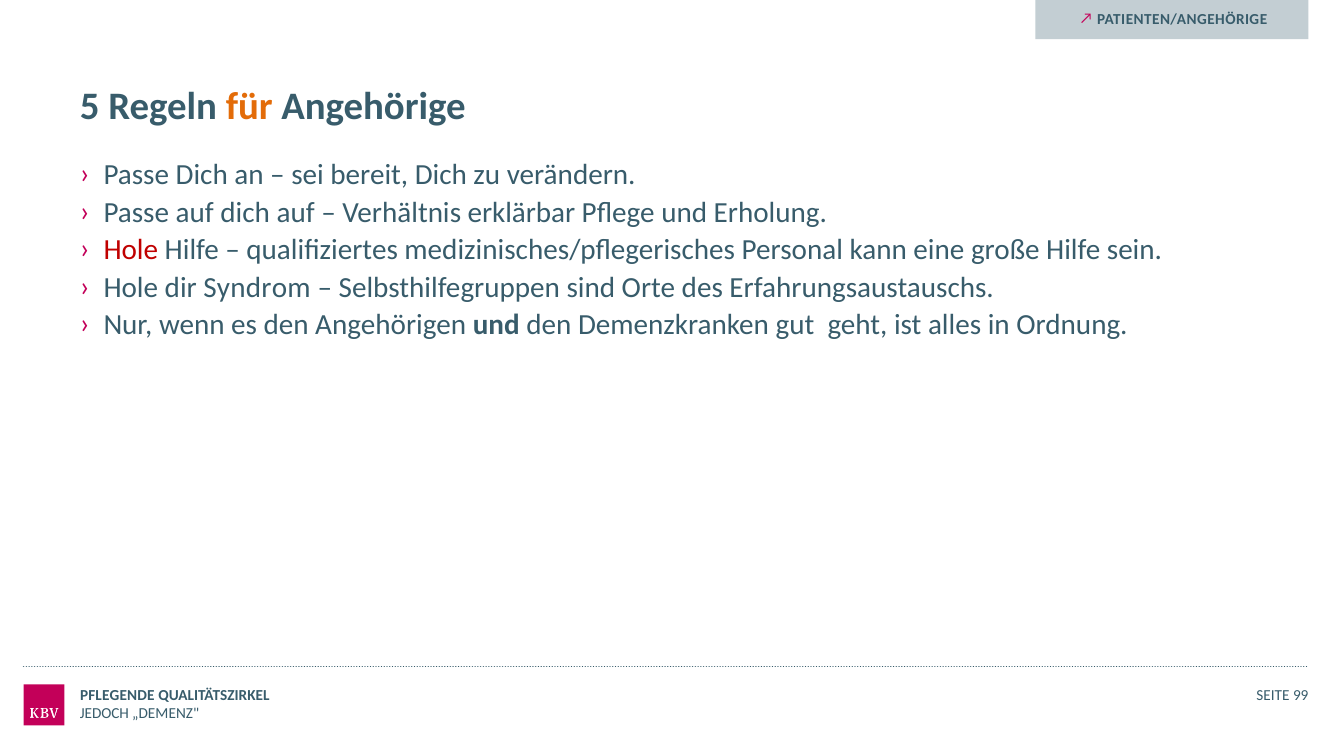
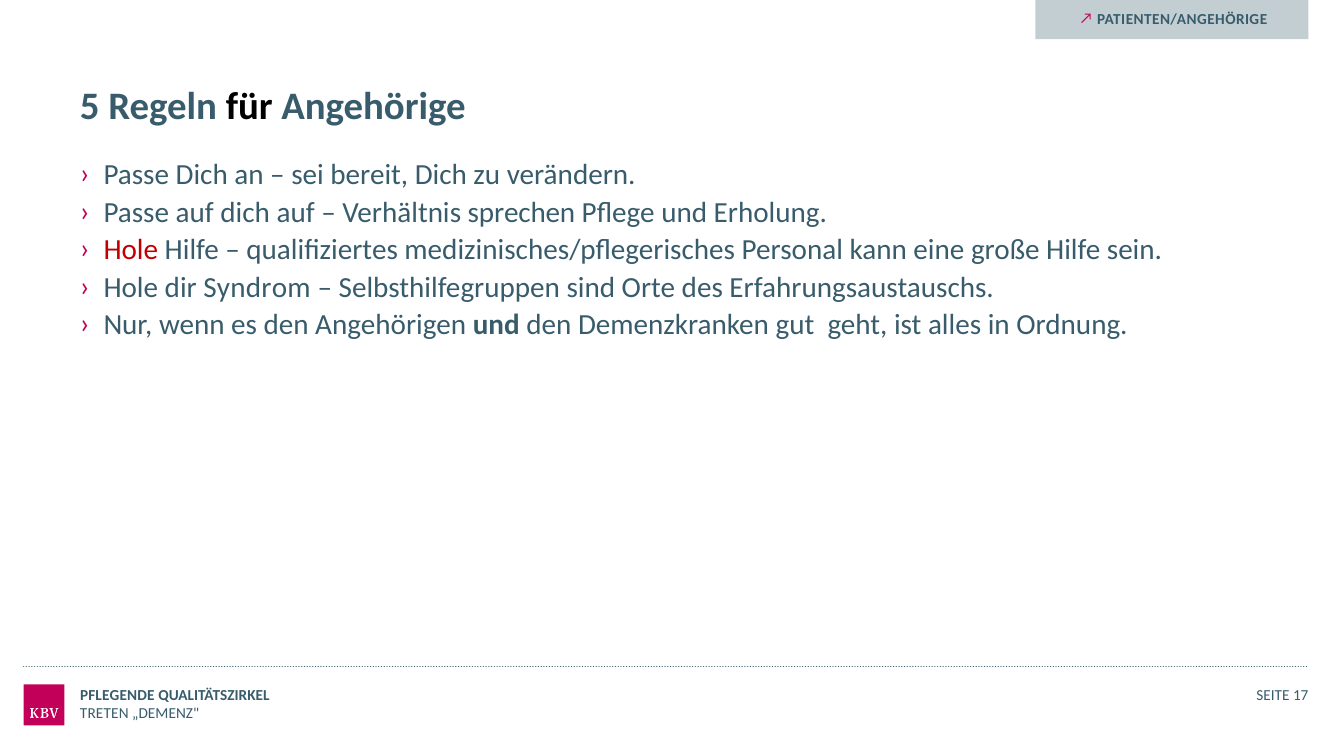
für colour: orange -> black (249, 107)
erklärbar: erklärbar -> sprechen (521, 213)
99: 99 -> 17 (1301, 696)
JEDOCH: JEDOCH -> TRETEN (104, 714)
